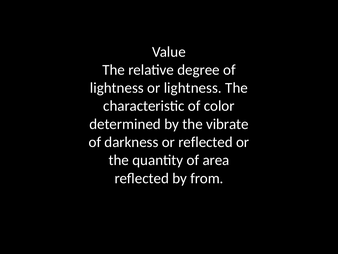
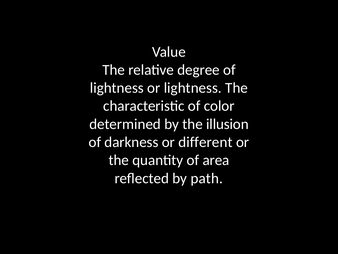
vibrate: vibrate -> illusion (227, 124)
or reflected: reflected -> different (205, 142)
from: from -> path (207, 178)
